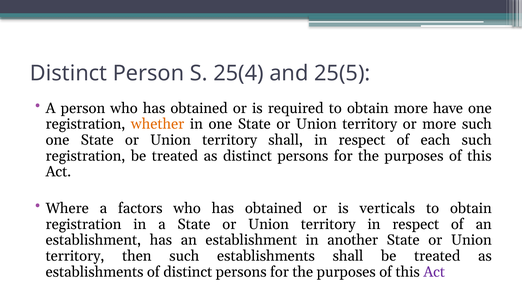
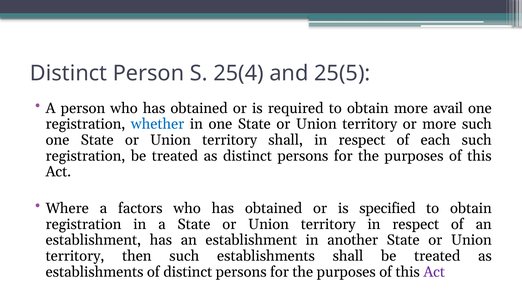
have: have -> avail (448, 108)
whether colour: orange -> blue (158, 124)
verticals: verticals -> specified (387, 209)
